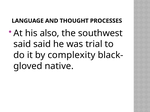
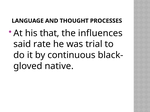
also: also -> that (50, 33)
southwest: southwest -> influences (100, 33)
said said: said -> rate (42, 44)
complexity: complexity -> continuous (72, 55)
